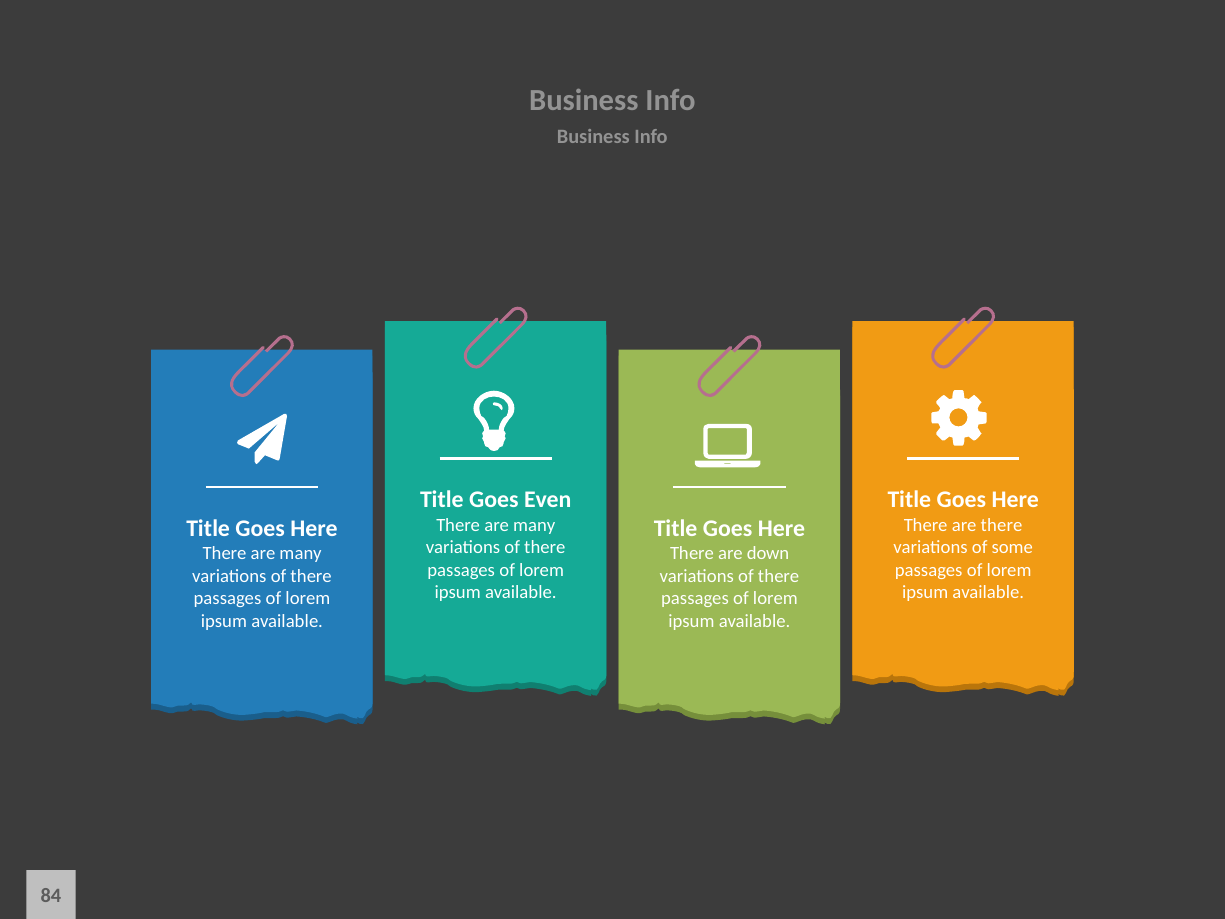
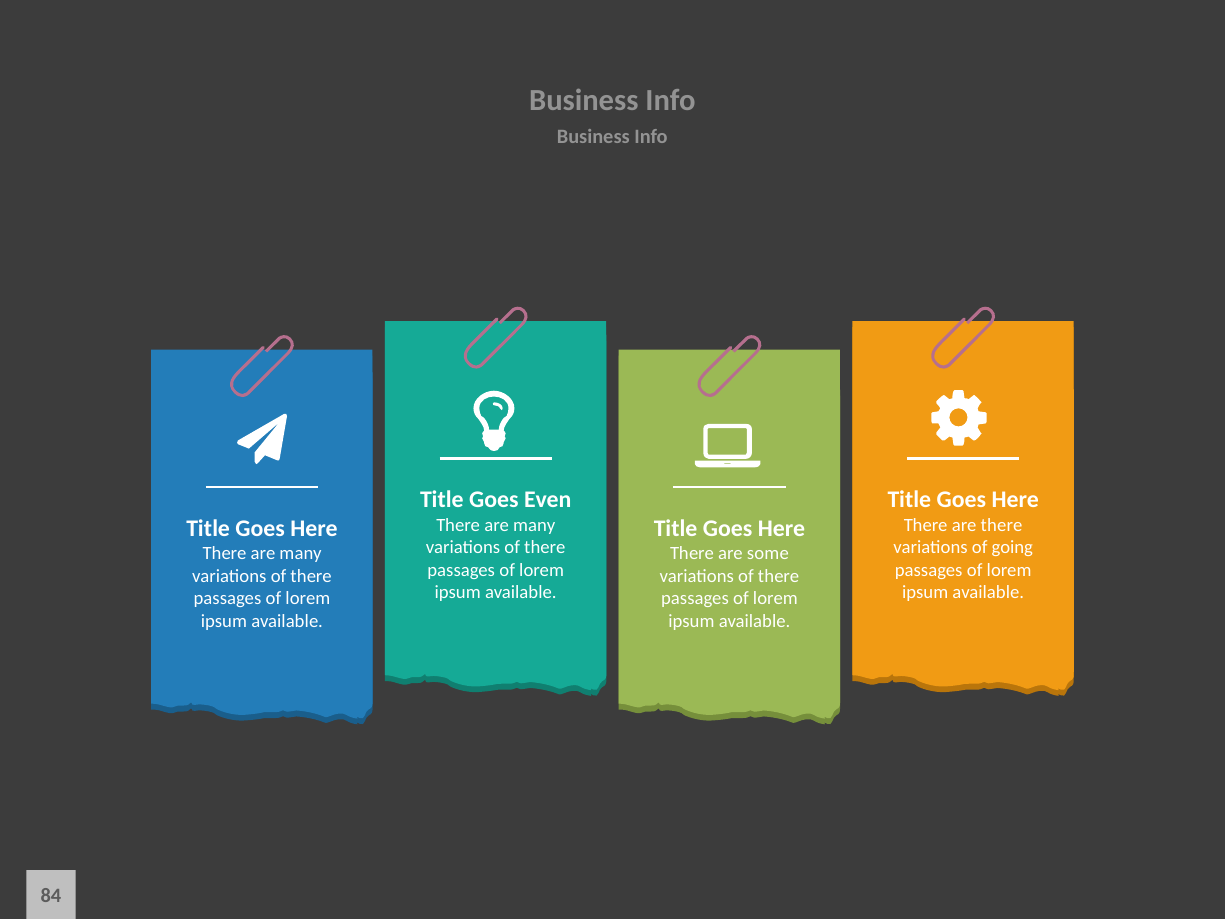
some: some -> going (1012, 547)
down: down -> some (768, 553)
